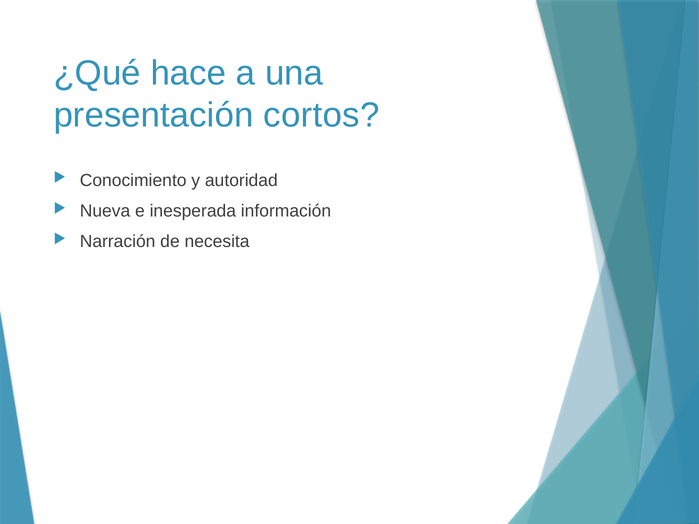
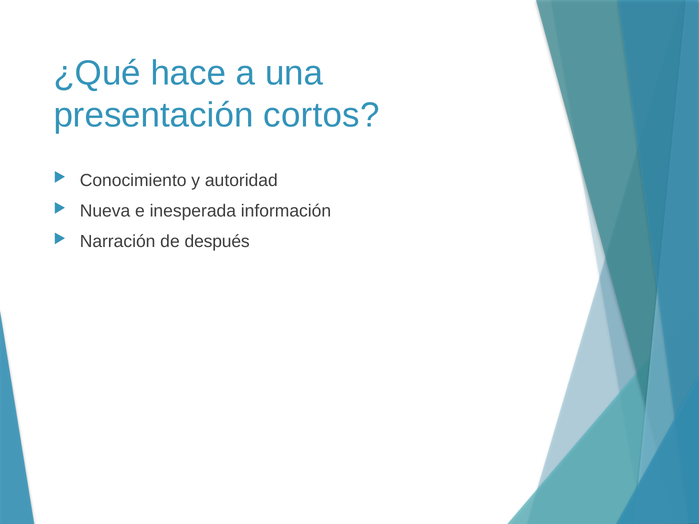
necesita: necesita -> después (217, 242)
